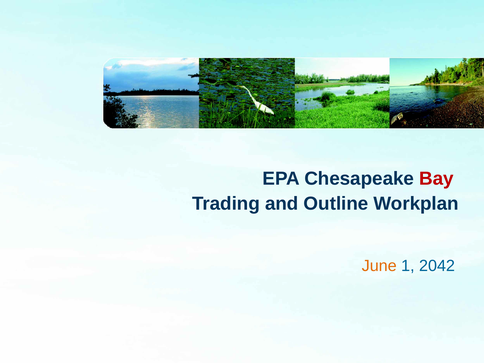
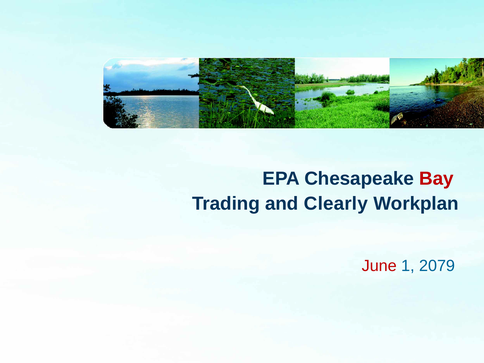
Outline: Outline -> Clearly (336, 203)
June colour: orange -> red (379, 266)
2042: 2042 -> 2079 (437, 266)
